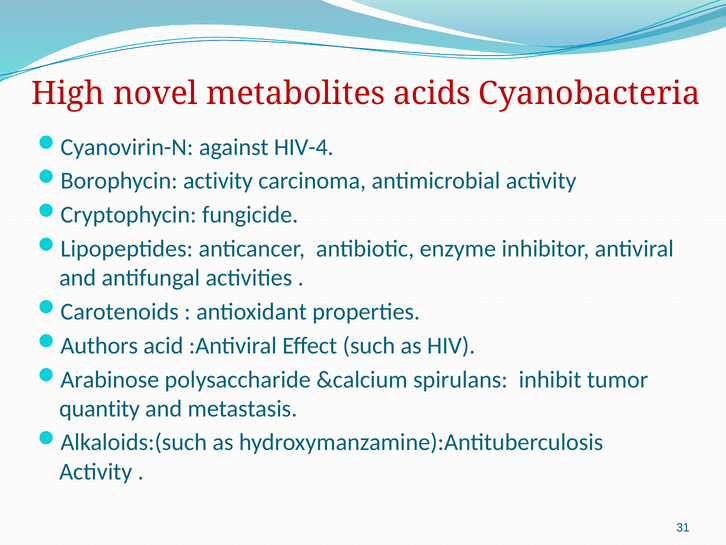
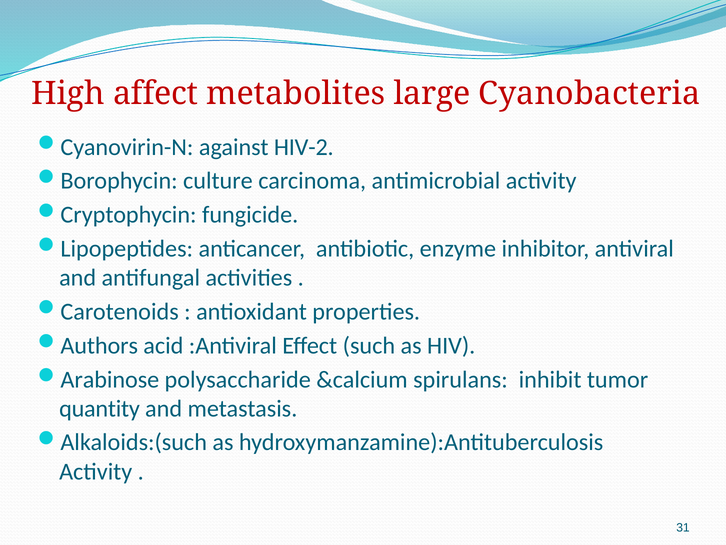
novel: novel -> affect (156, 93)
acids: acids -> large (432, 93)
HIV-4: HIV-4 -> HIV-2 (304, 147)
Borophycin activity: activity -> culture (218, 181)
